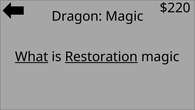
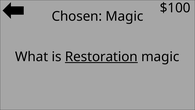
$220: $220 -> $100 (175, 8)
Dragon: Dragon -> Chosen (77, 16)
What underline: present -> none (32, 57)
